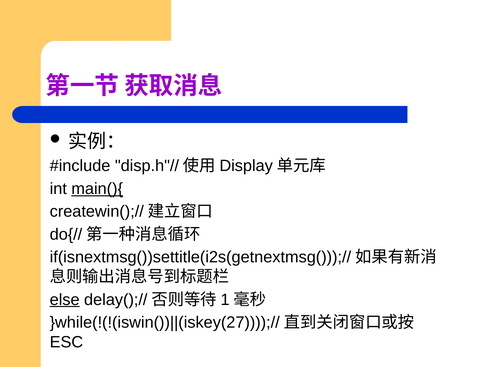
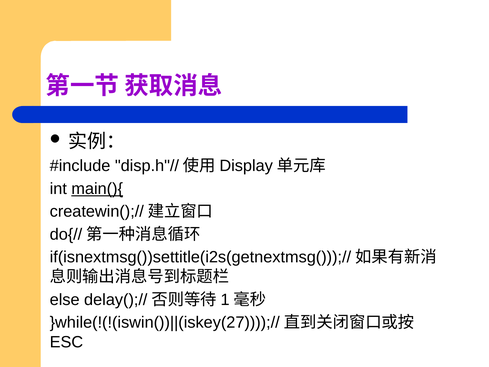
else underline: present -> none (65, 299)
